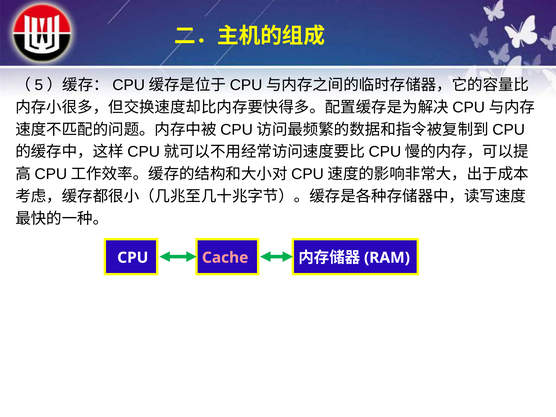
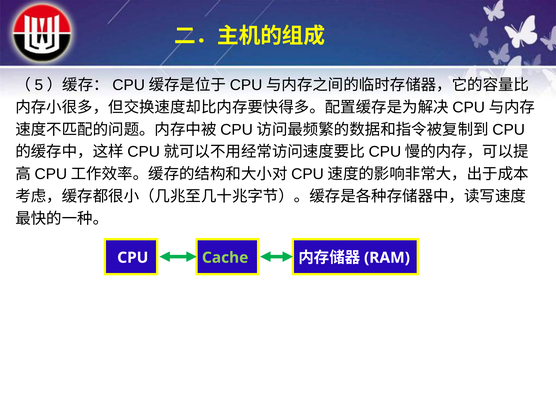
Cache colour: pink -> light green (225, 258)
